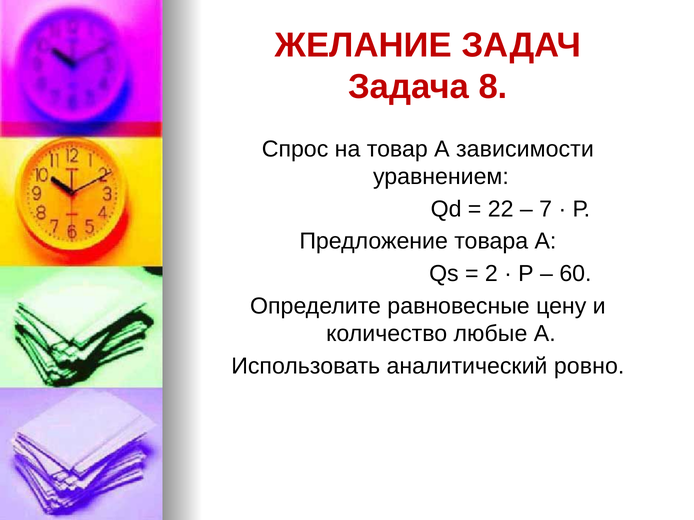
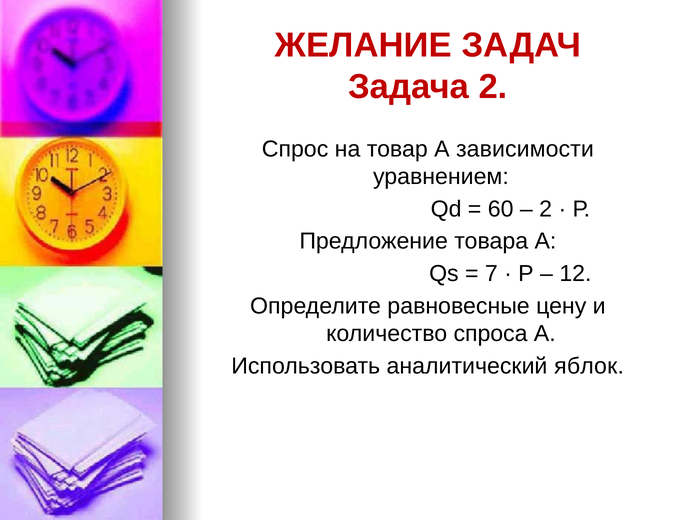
Задача 8: 8 -> 2 (493, 87)
22: 22 -> 60 (501, 209)
7: 7 -> 2 (546, 209)
2: 2 -> 7 (491, 274)
60: 60 -> 12 (575, 274)
любые: любые -> спроса (491, 334)
ровно: ровно -> яблок (589, 366)
